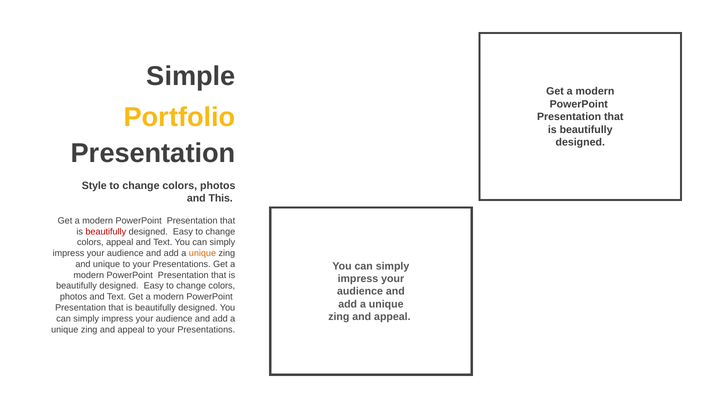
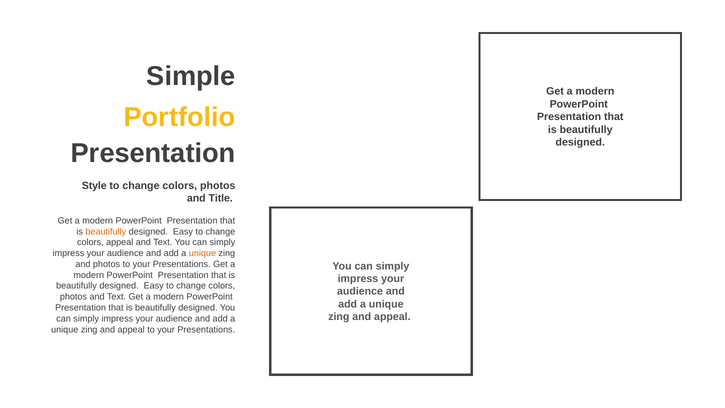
This: This -> Title (221, 198)
beautifully colour: red -> orange (106, 231)
and unique: unique -> photos (107, 264)
